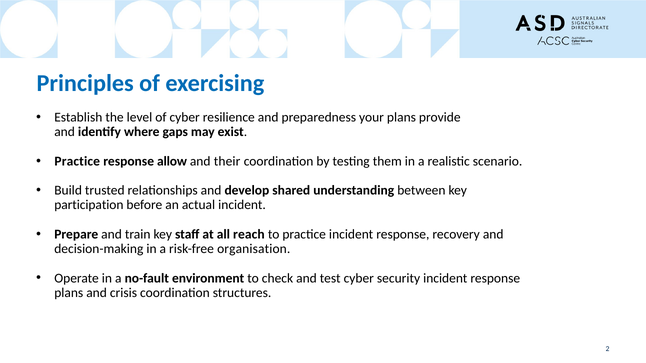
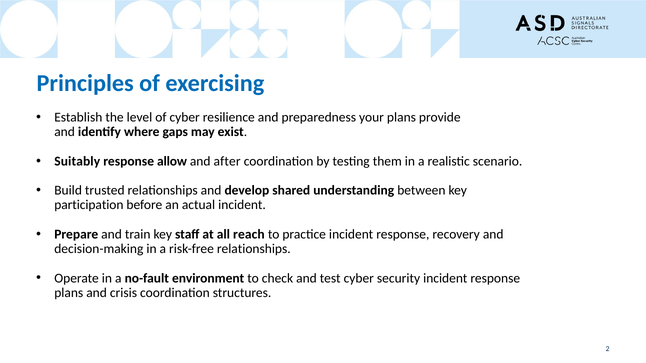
Practice: Practice -> Suitably (77, 161)
their: their -> after (227, 161)
risk-free organisation: organisation -> relationships (254, 249)
